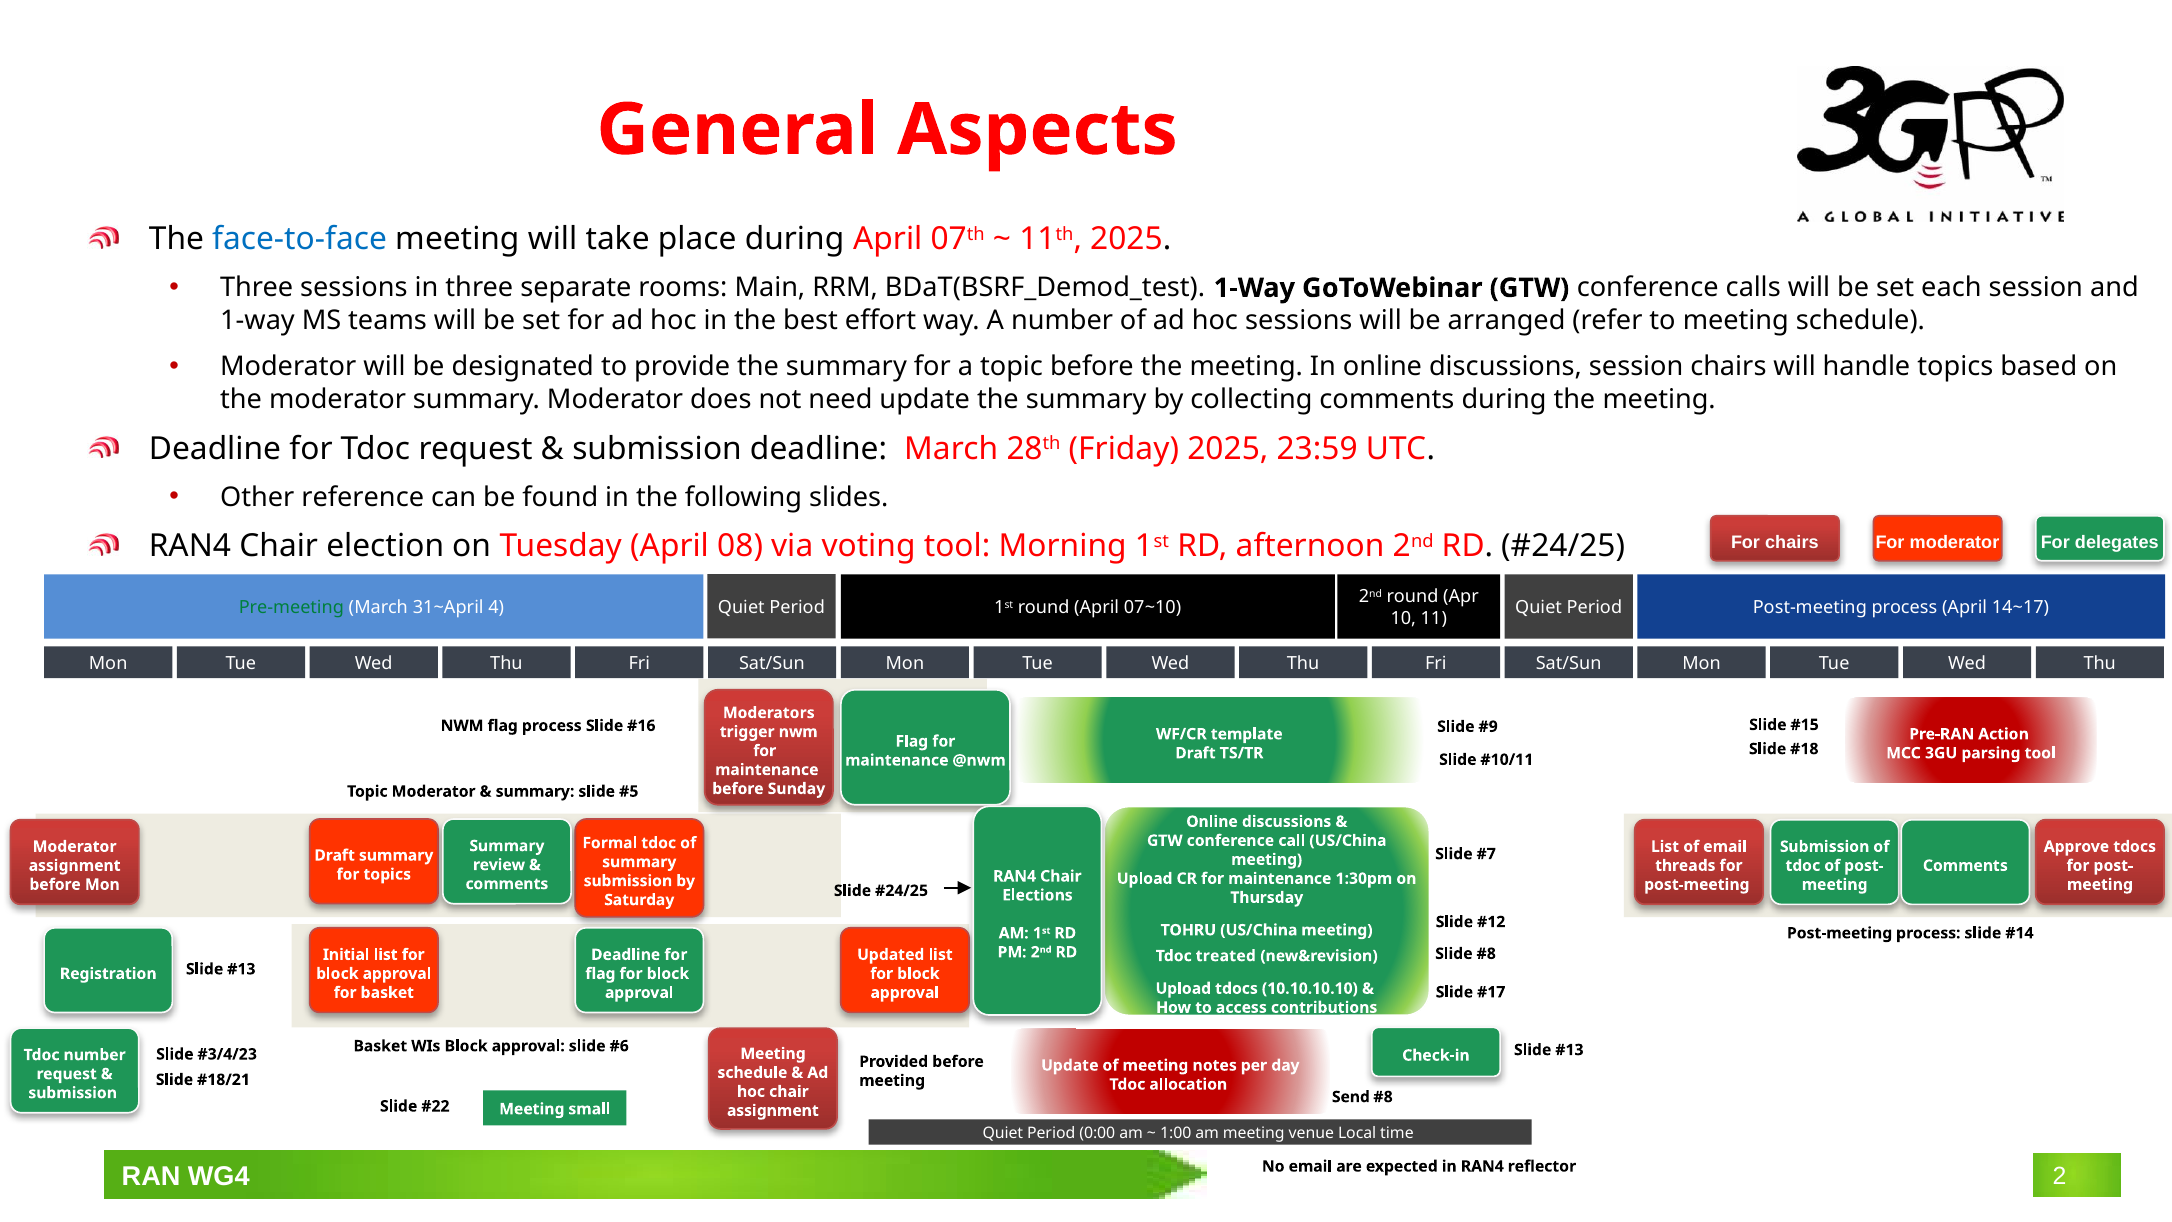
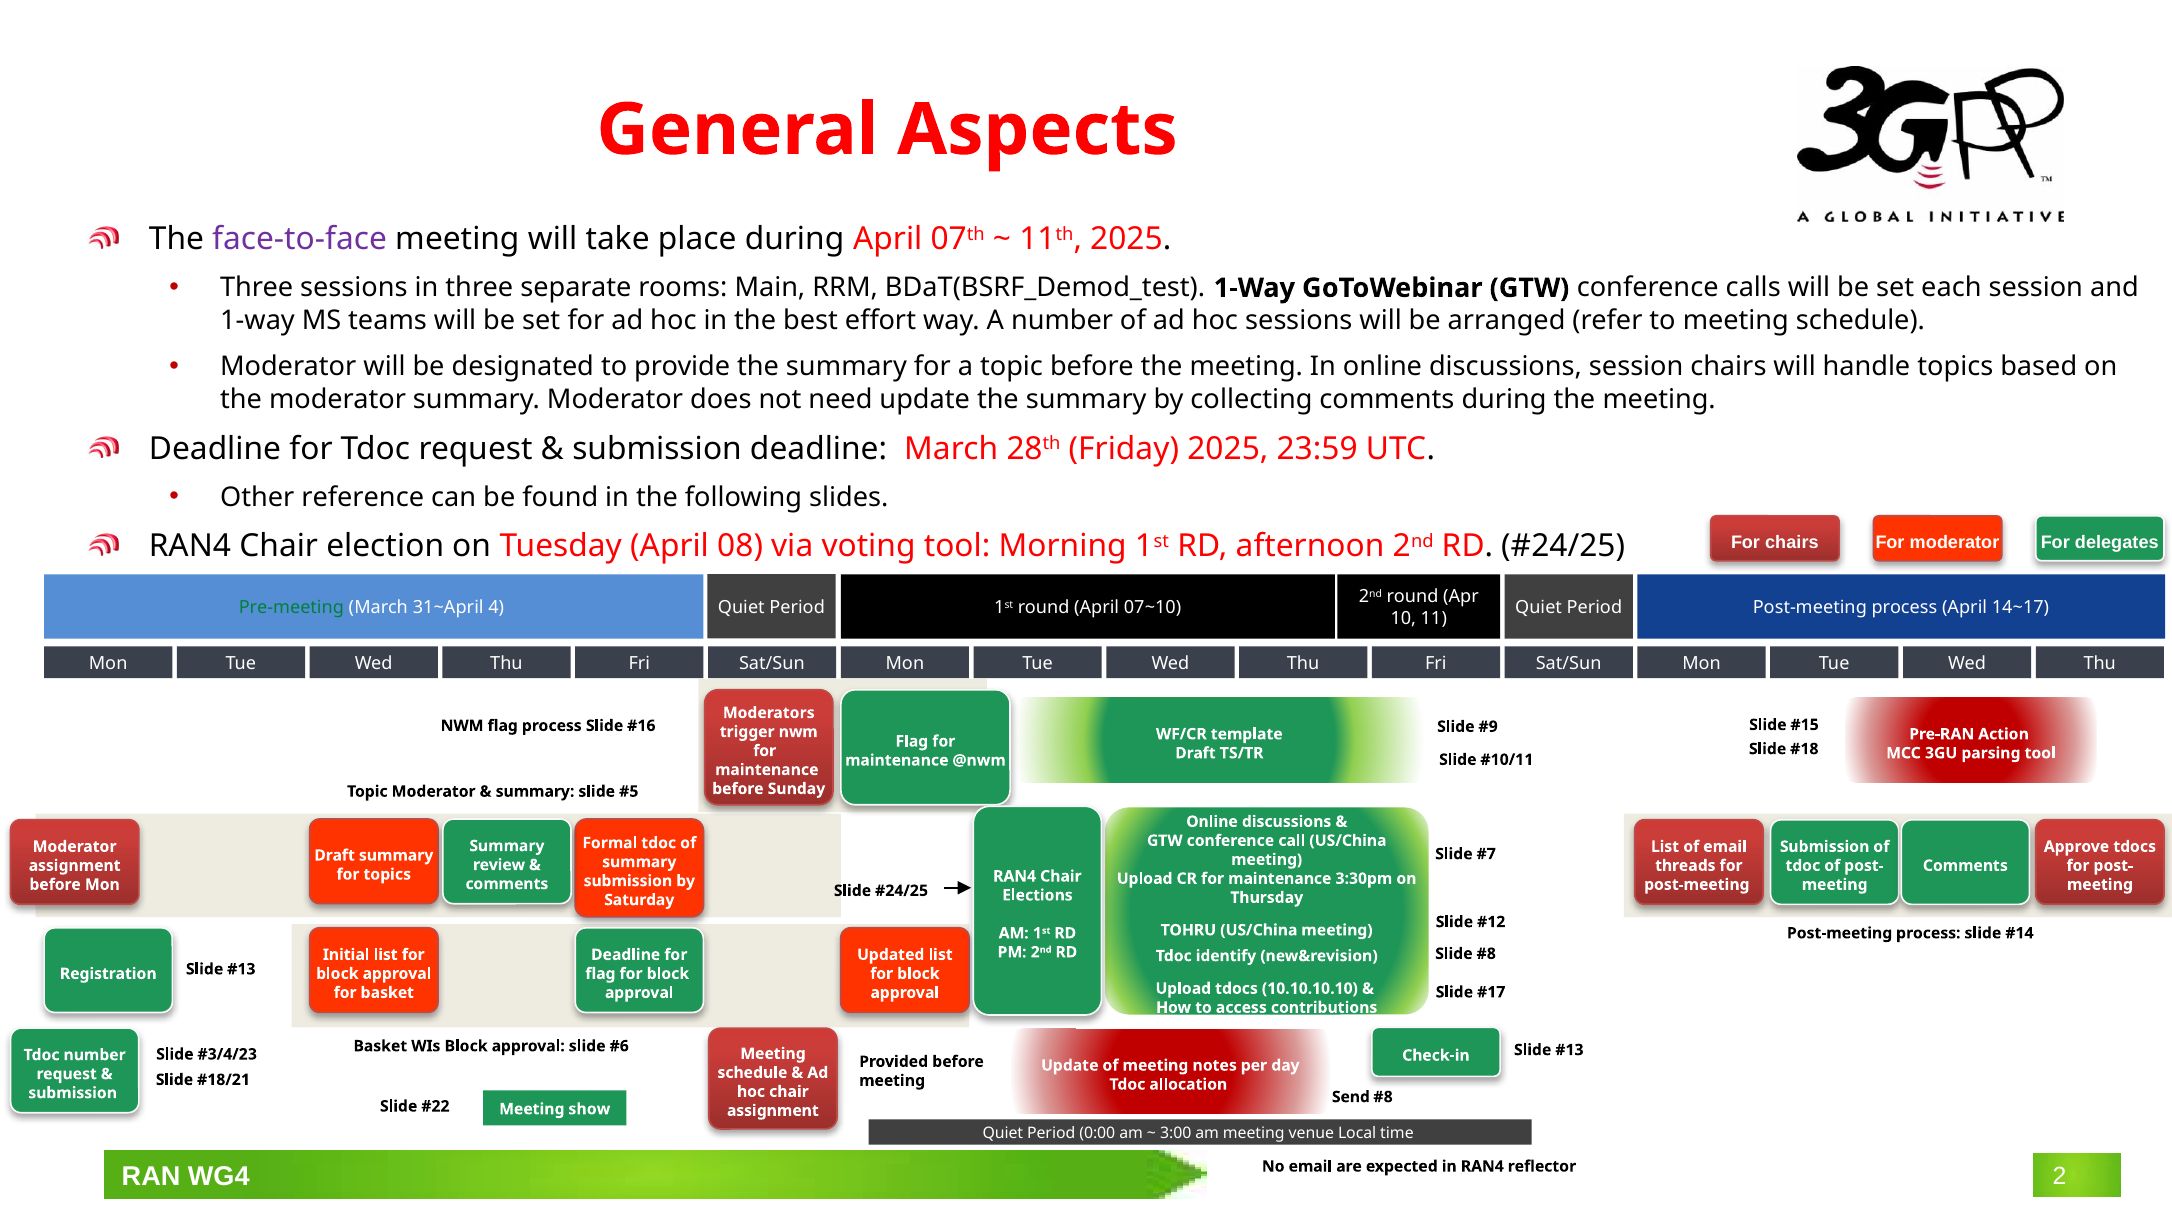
face-to-face colour: blue -> purple (300, 239)
1:30pm: 1:30pm -> 3:30pm (1364, 878)
treated: treated -> identify (1226, 956)
small: small -> show (589, 1109)
1:00: 1:00 -> 3:00 (1176, 1133)
